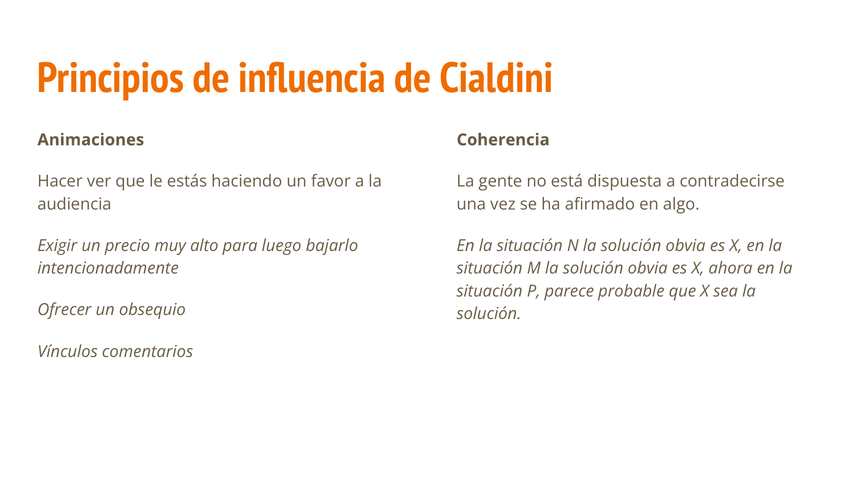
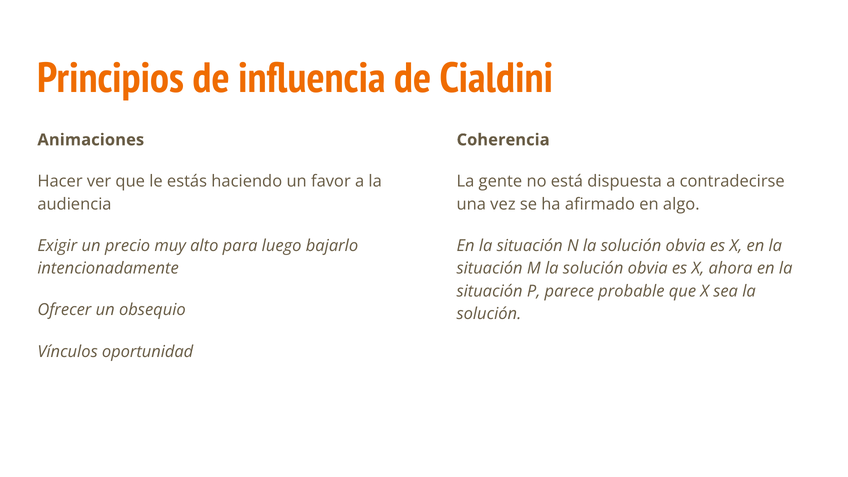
comentarios: comentarios -> oportunidad (148, 352)
